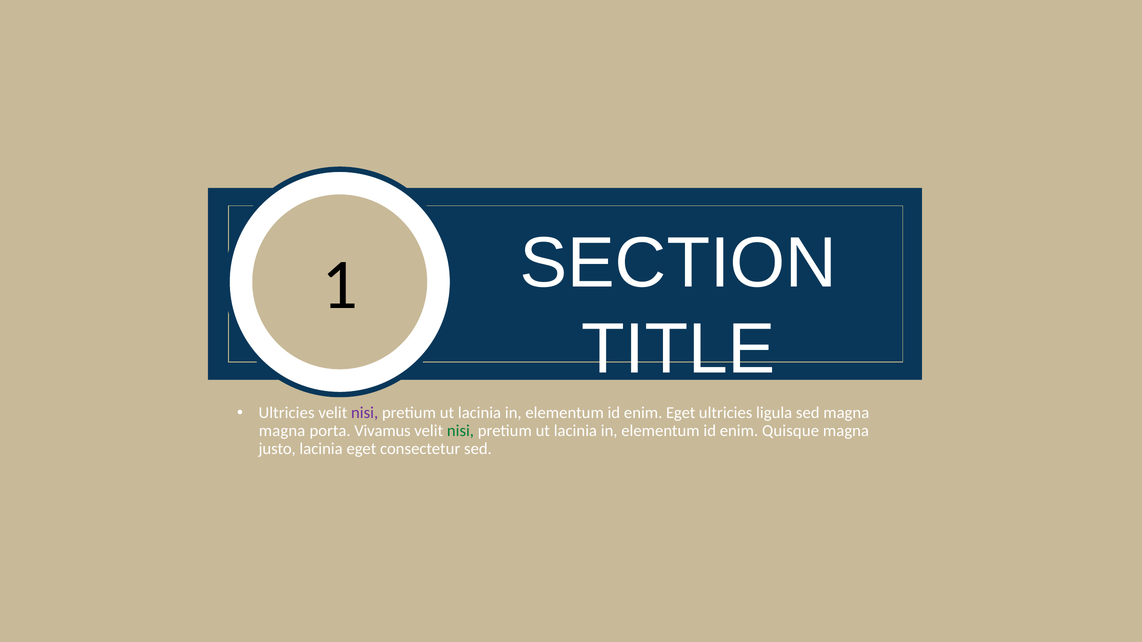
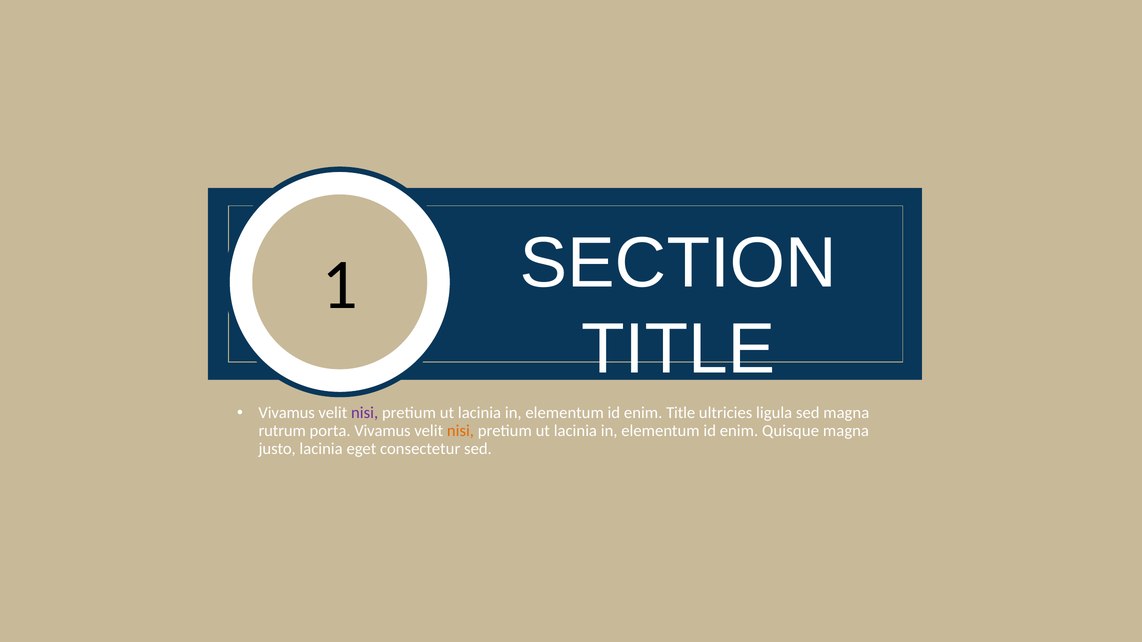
Ultricies: Ultricies -> Vivamus (287, 413)
enim Eget: Eget -> Title (681, 413)
magna: magna -> rutrum (282, 431)
nisi colour: green -> orange (460, 431)
